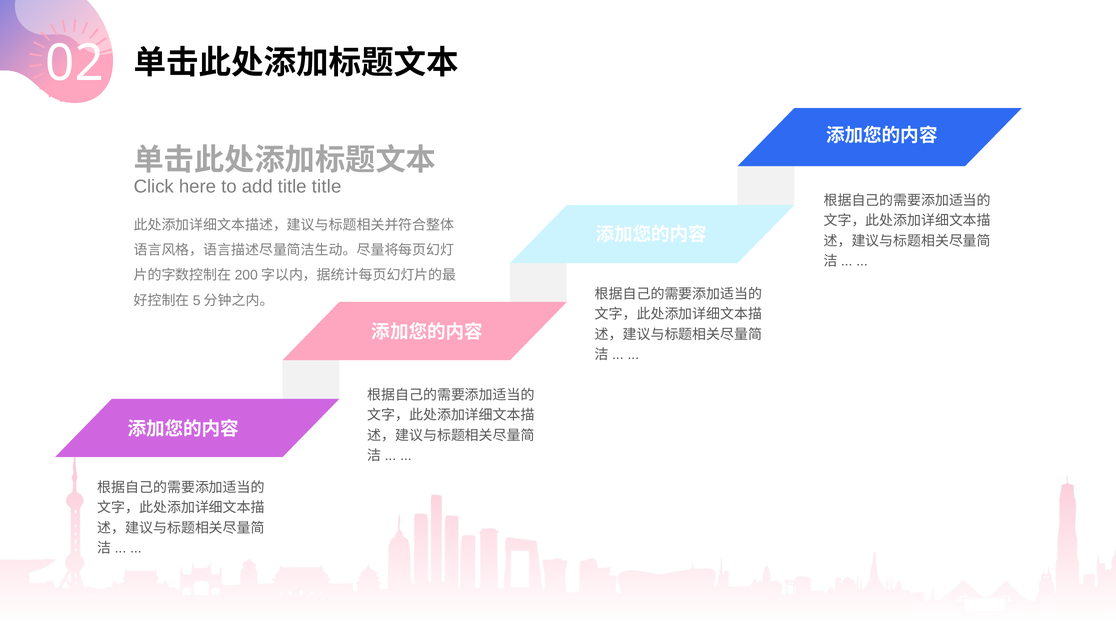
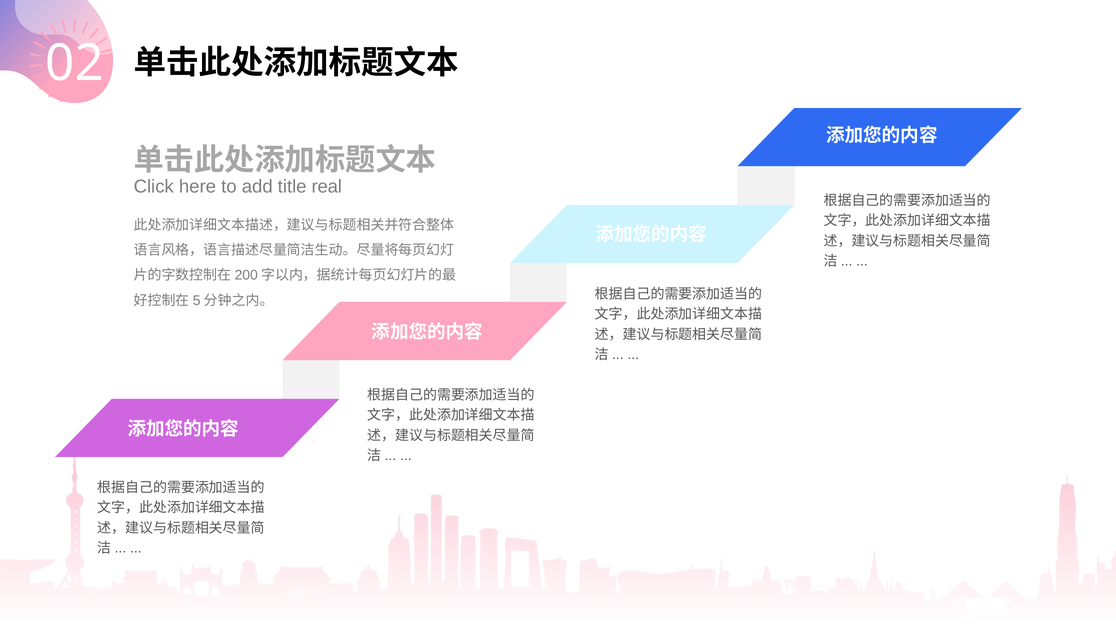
title title: title -> real (327, 186)
